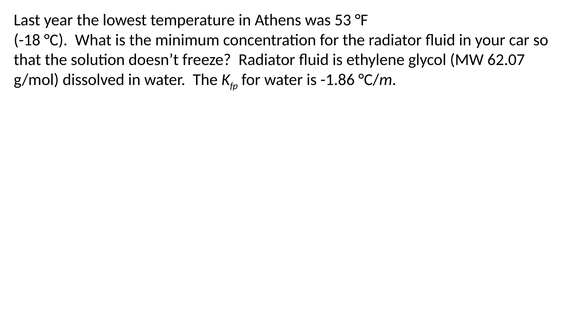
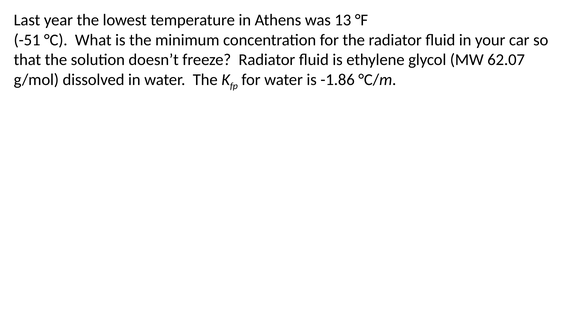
53: 53 -> 13 (343, 20)
-18: -18 -> -51 (27, 40)
